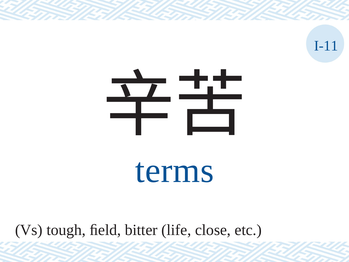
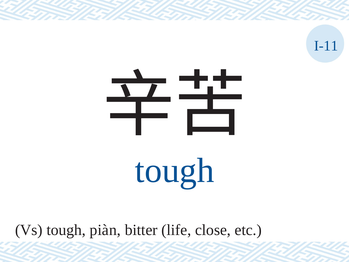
terms: terms -> tough (175, 170)
ﬁeld: ﬁeld -> piàn (105, 230)
